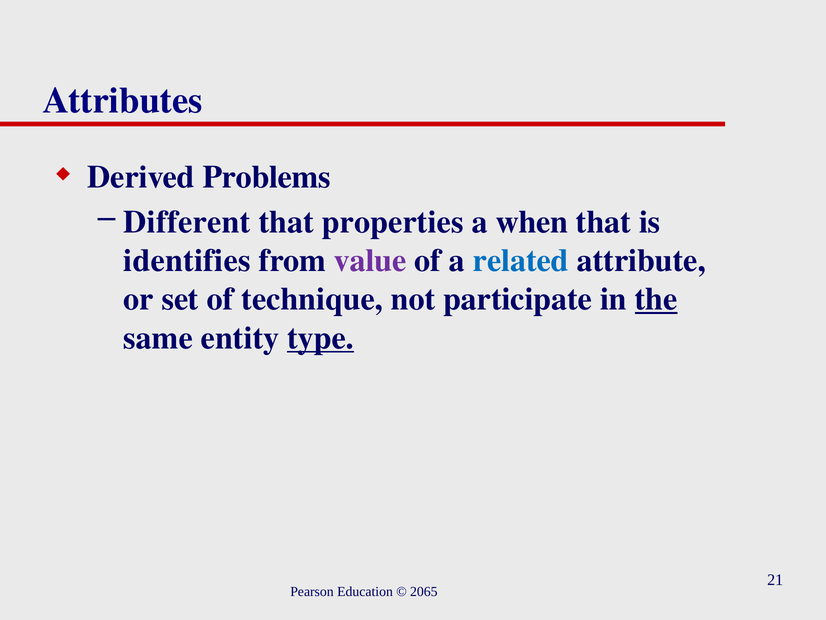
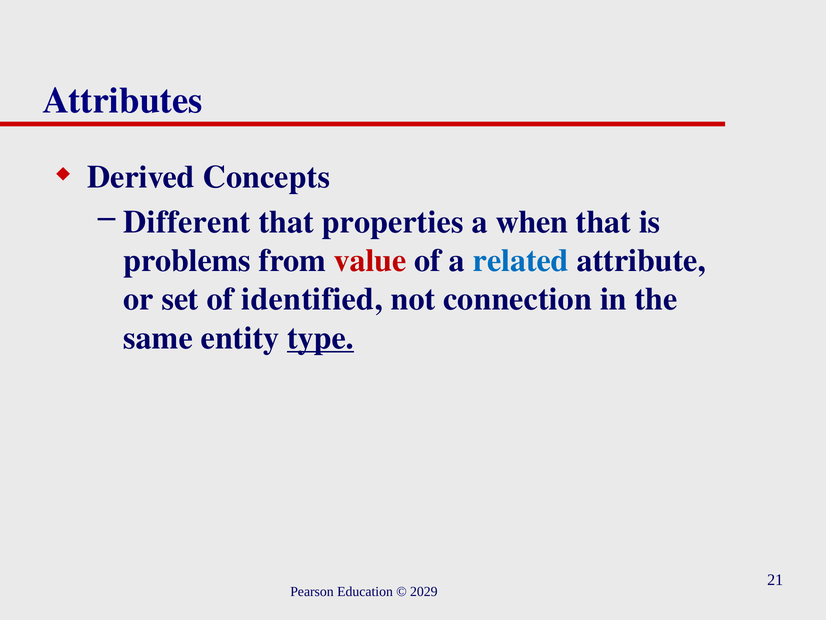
Problems: Problems -> Concepts (266, 177)
identifies: identifies -> problems (187, 261)
value colour: purple -> red (370, 261)
technique: technique -> identified (312, 299)
participate: participate -> connection (518, 299)
the underline: present -> none (656, 299)
2065: 2065 -> 2029 (424, 591)
